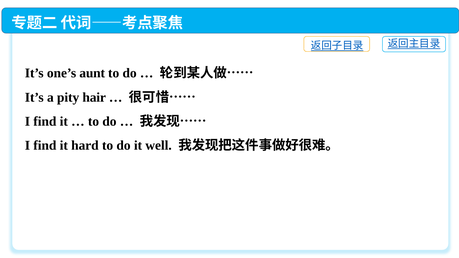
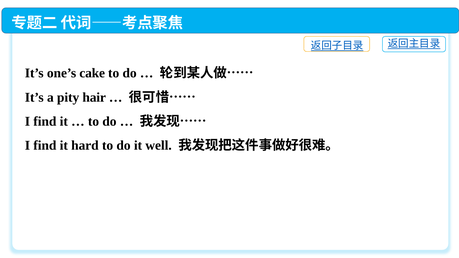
aunt: aunt -> cake (92, 73)
